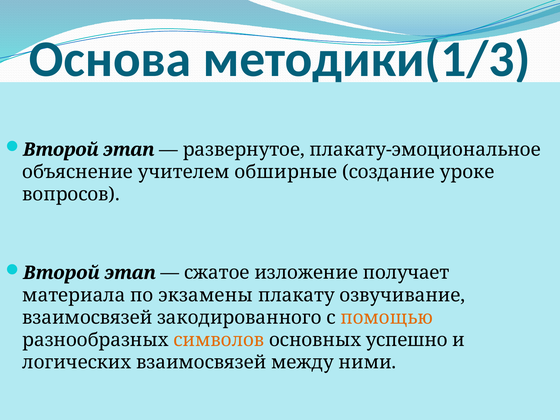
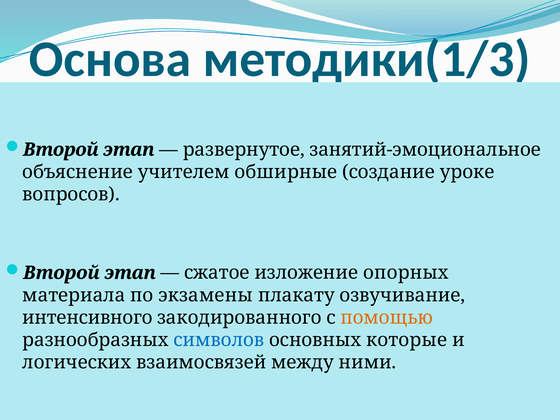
плакату-эмоциональное: плакату-эмоциональное -> занятий-эмоциональное (425, 150)
получает: получает -> опорных (406, 273)
взаимосвязей: взаимосвязей -> интенсивного (87, 318)
символов colour: orange -> blue (219, 340)
успешно: успешно -> которые (407, 340)
